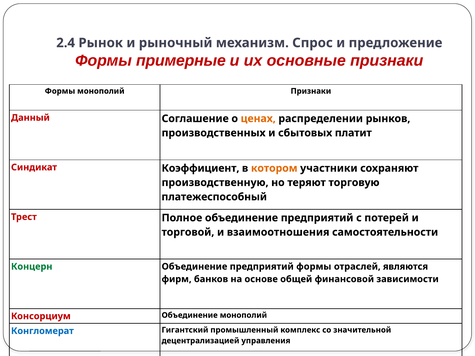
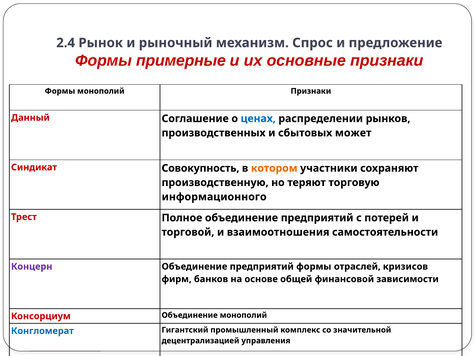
ценах colour: orange -> blue (258, 119)
платит: платит -> может (353, 133)
Коэффициент: Коэффициент -> Совокупность (200, 168)
платежеспособный: платежеспособный -> информационного (214, 197)
Концерн colour: green -> purple (32, 267)
являются: являются -> кризисов (405, 267)
